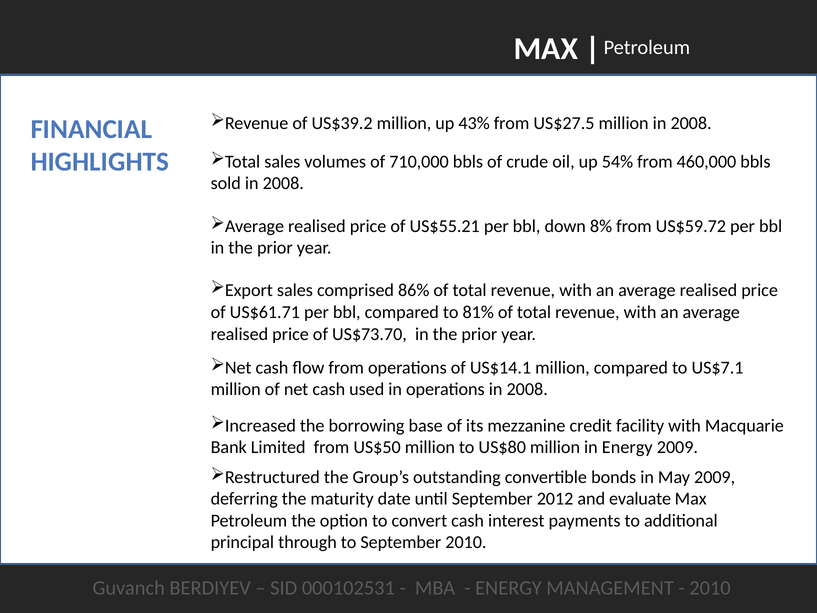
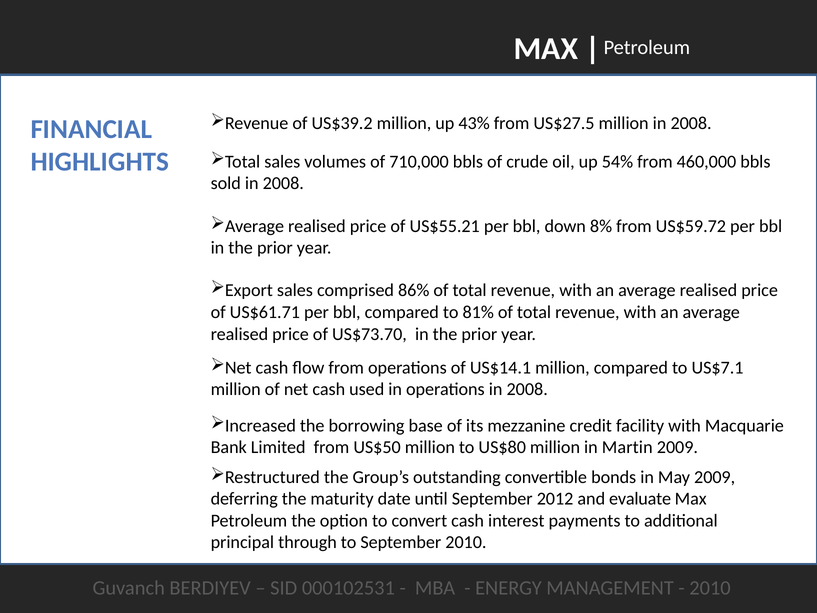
in Energy: Energy -> Martin (627, 447)
